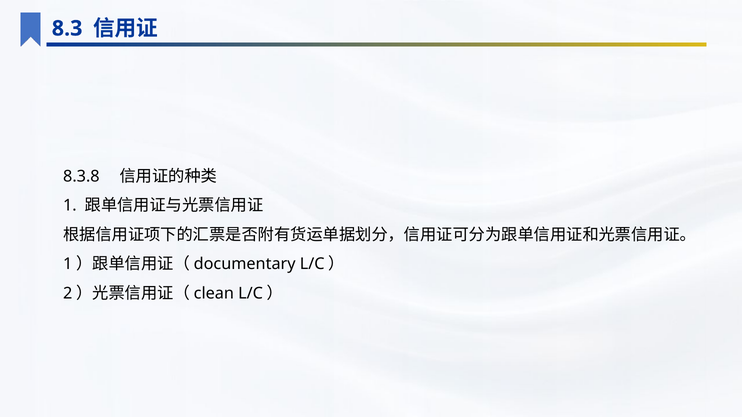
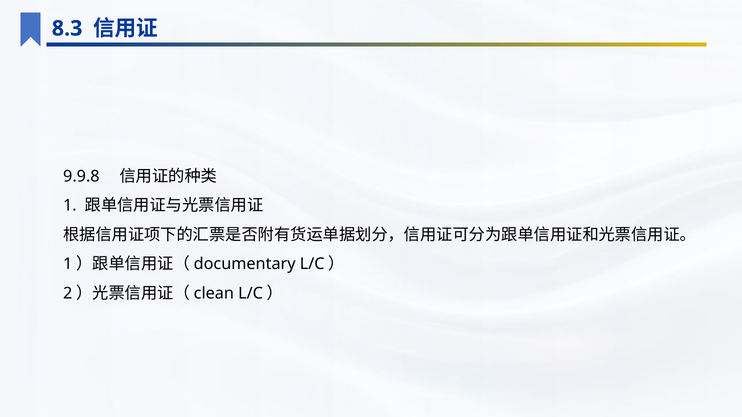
8.3.8: 8.3.8 -> 9.9.8 (81, 177)
